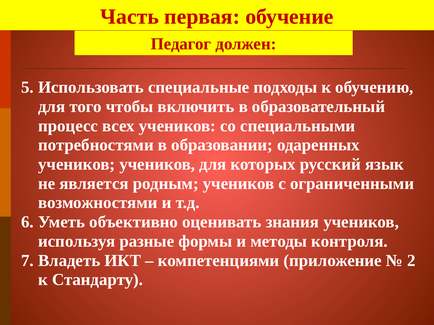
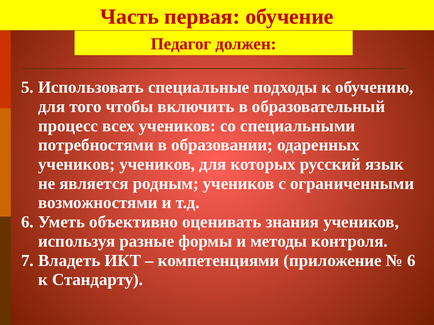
2: 2 -> 6 (411, 261)
